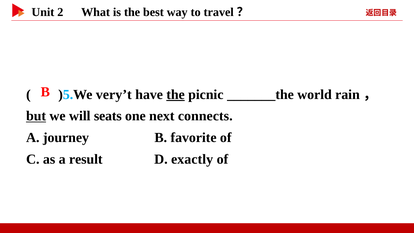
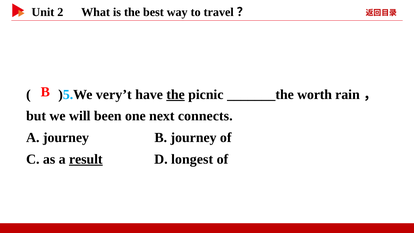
world: world -> worth (315, 95)
but underline: present -> none (36, 116)
seats: seats -> been (108, 116)
B favorite: favorite -> journey (194, 138)
result underline: none -> present (86, 159)
exactly: exactly -> longest (192, 159)
